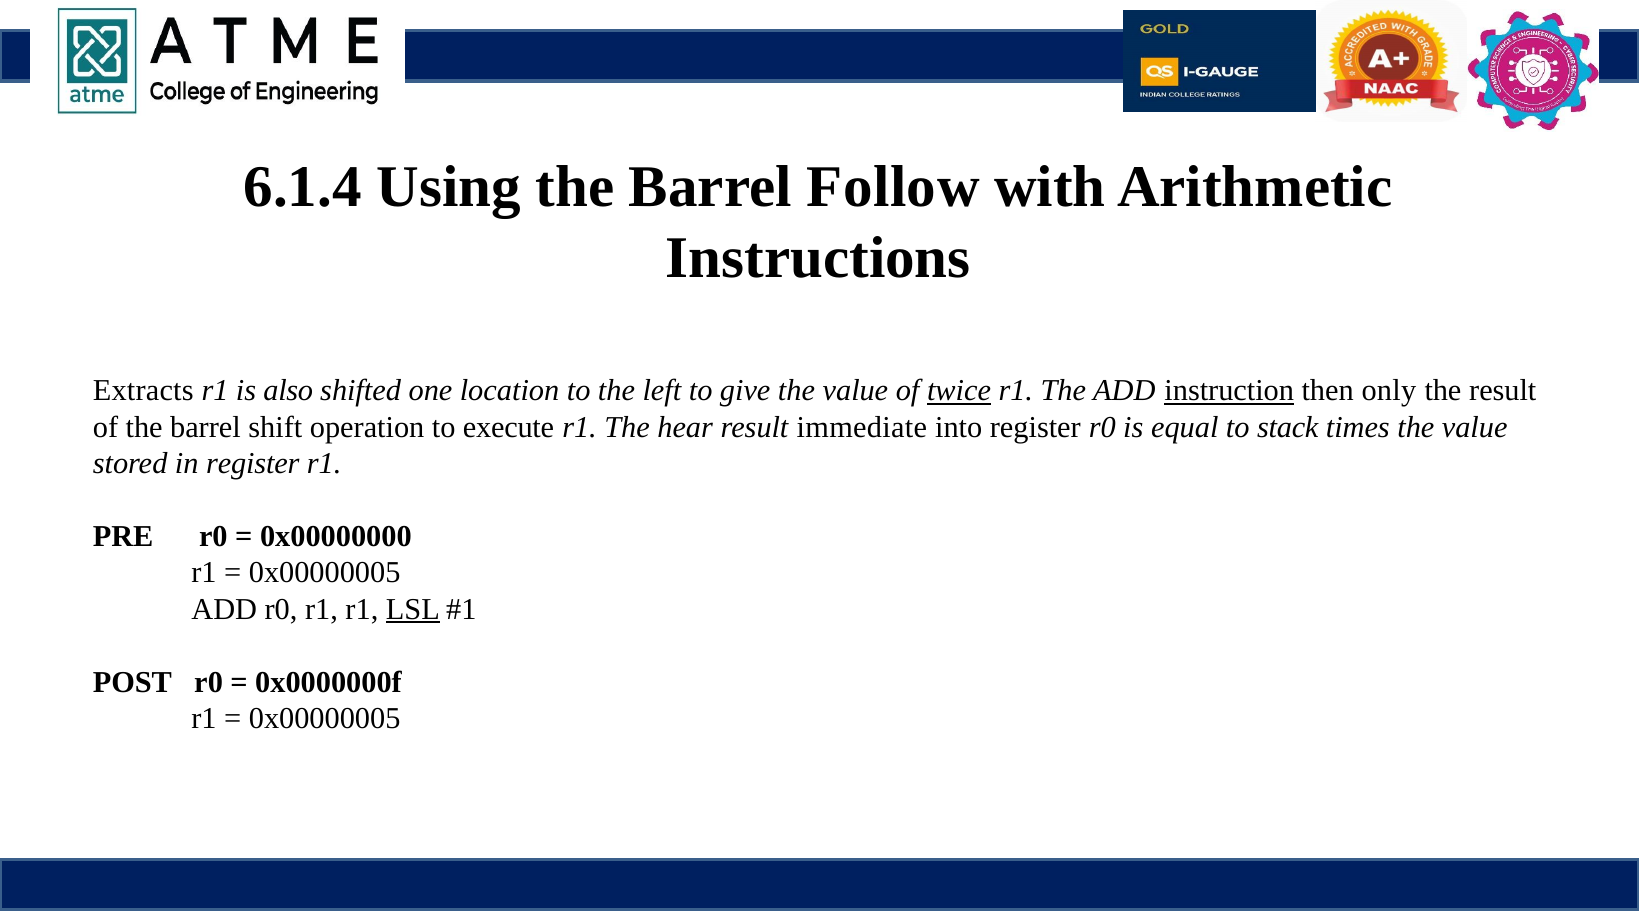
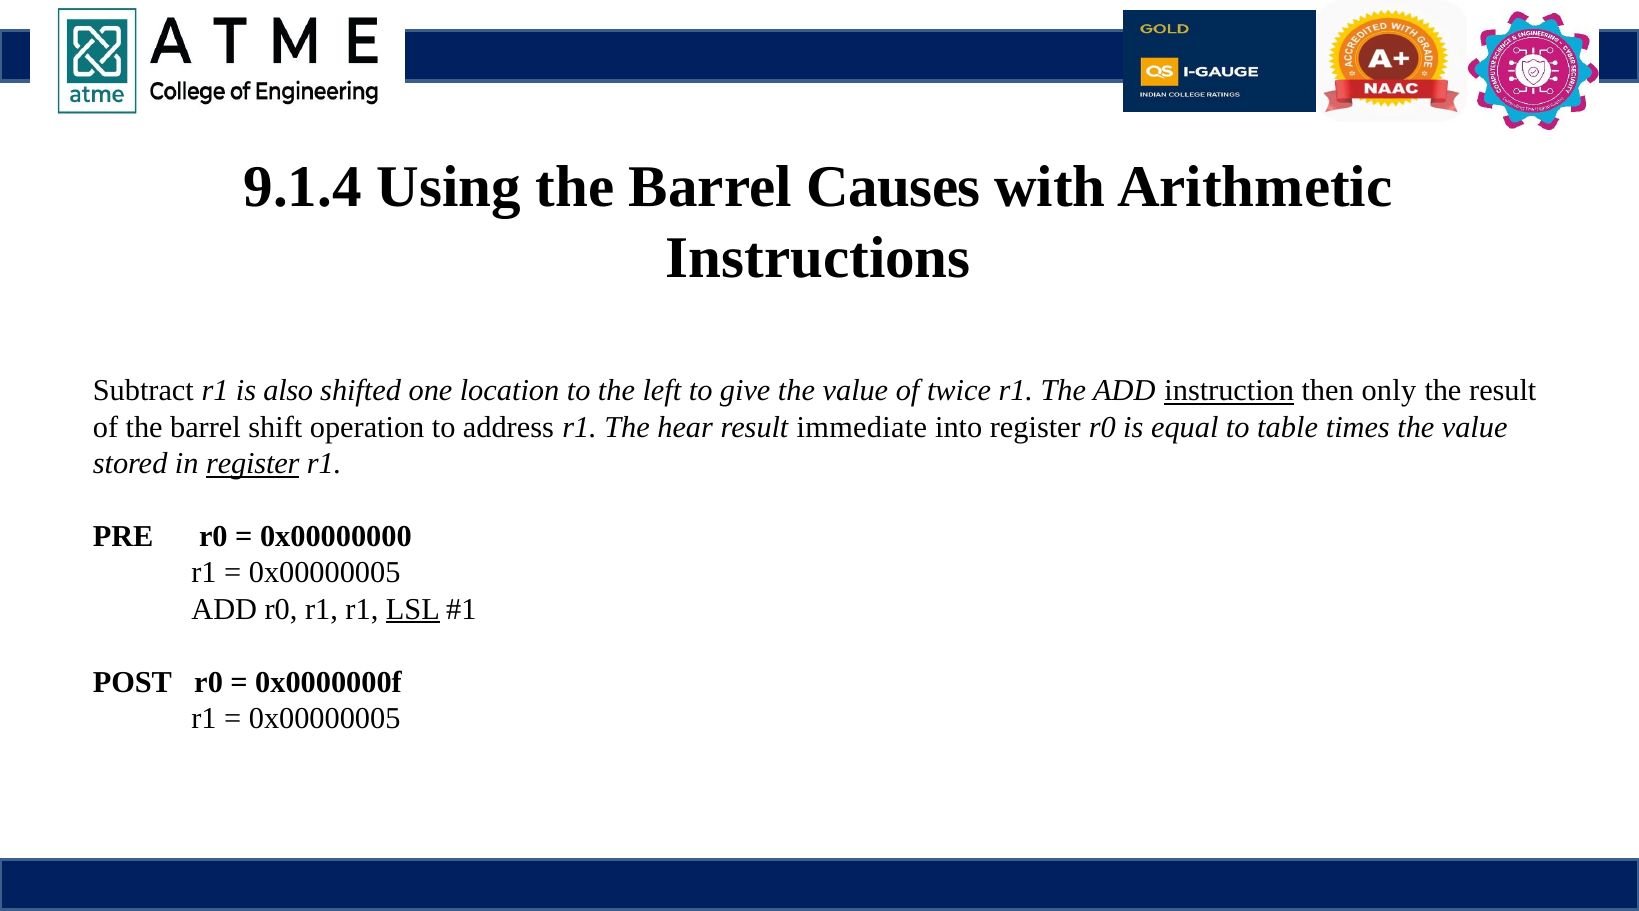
6.1.4: 6.1.4 -> 9.1.4 (303, 187)
Follow: Follow -> Causes (894, 187)
Extracts: Extracts -> Subtract (143, 390)
twice underline: present -> none (959, 390)
execute: execute -> address (508, 427)
stack: stack -> table (1288, 427)
register underline: none -> present (253, 463)
